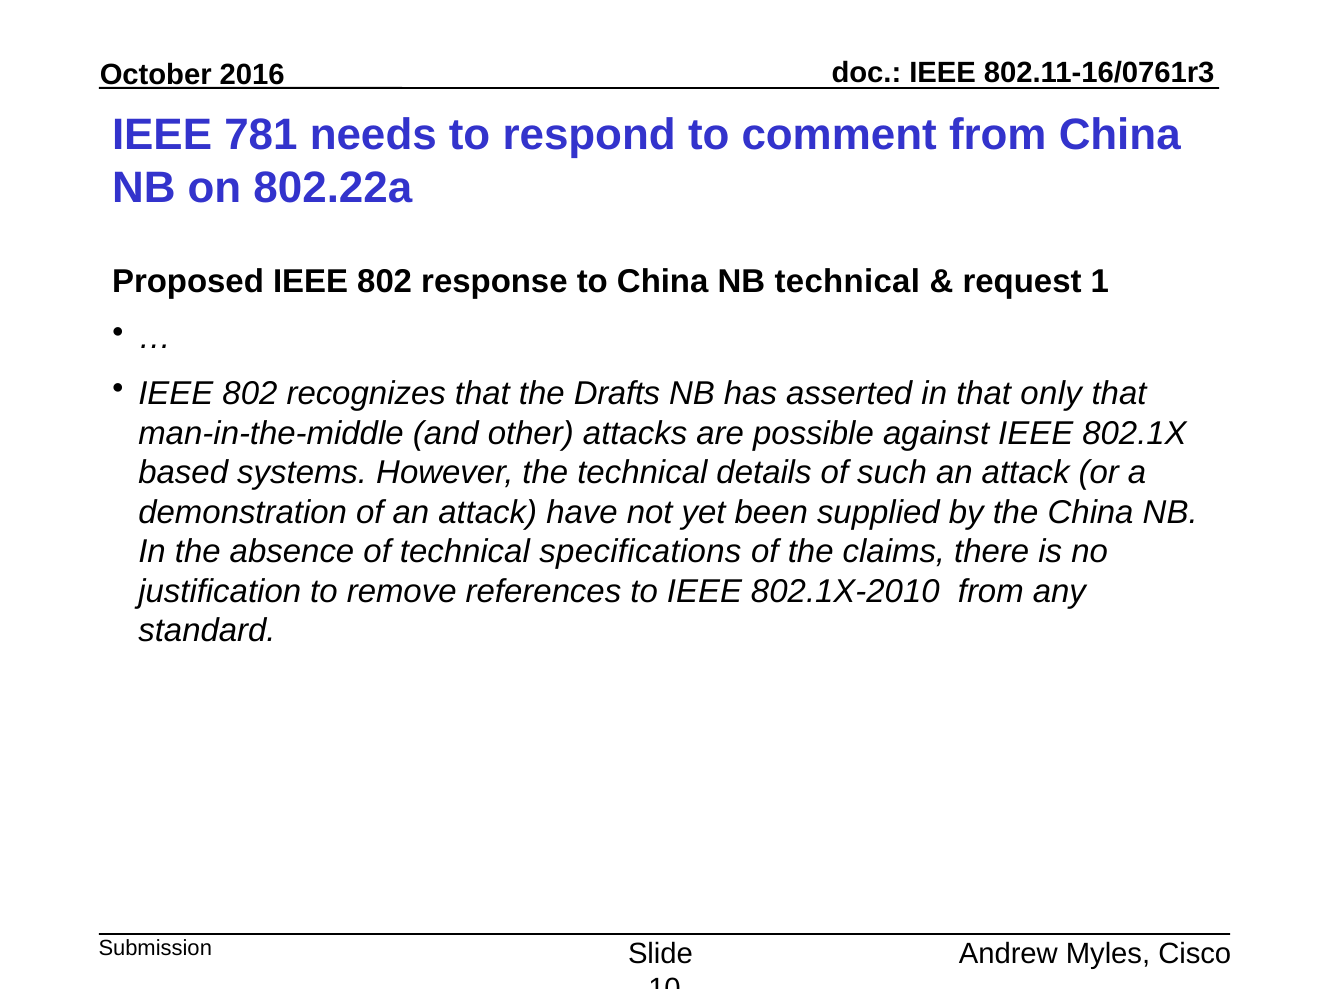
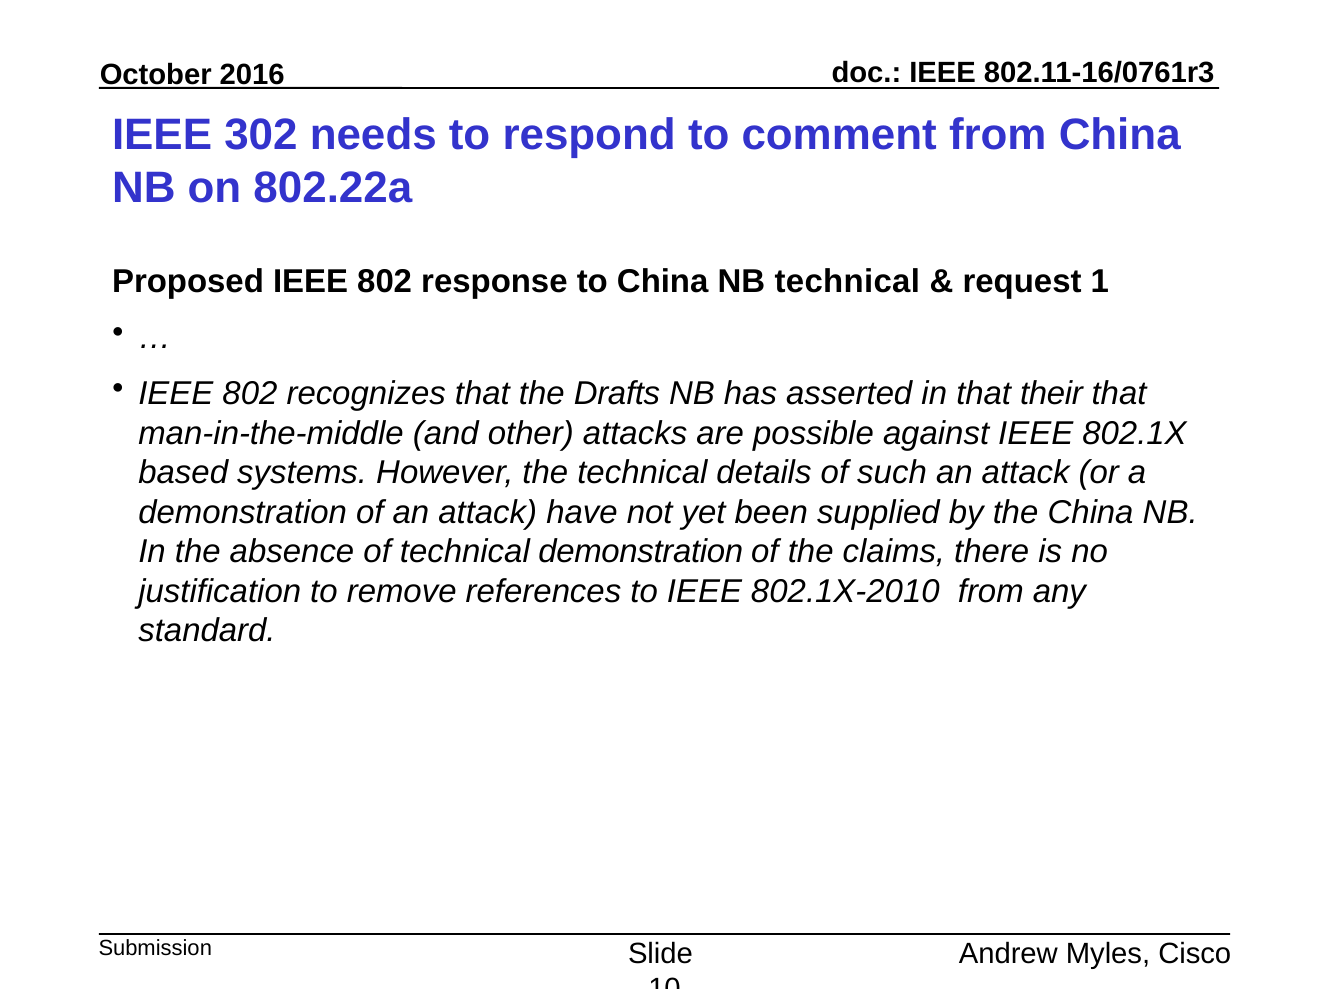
781: 781 -> 302 (261, 135)
only: only -> their (1052, 393)
technical specifications: specifications -> demonstration (641, 552)
